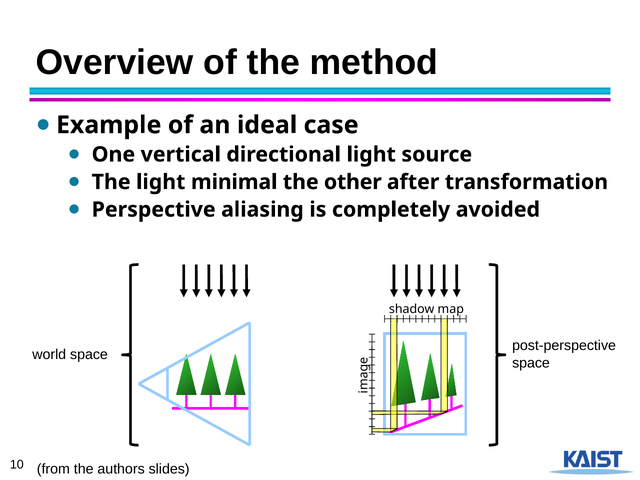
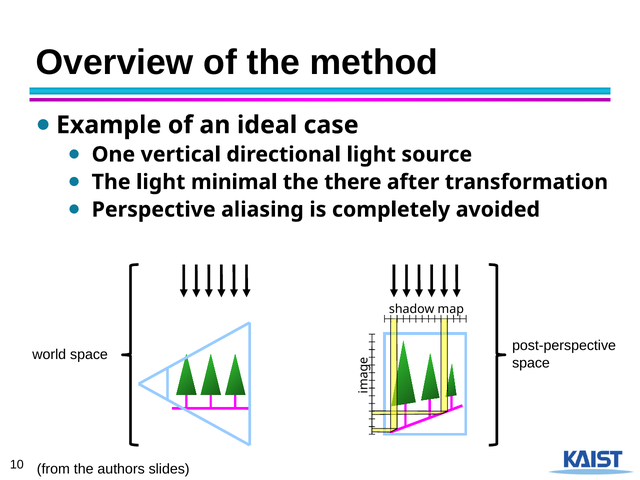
other: other -> there (353, 182)
